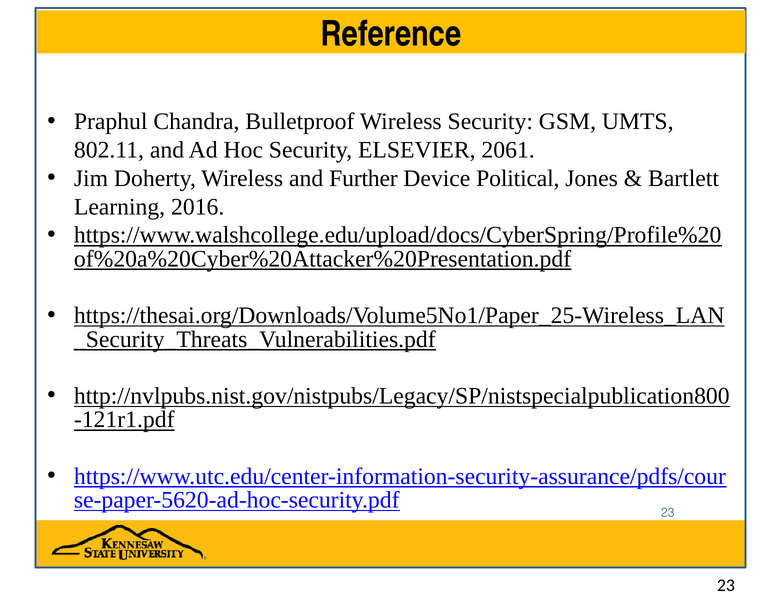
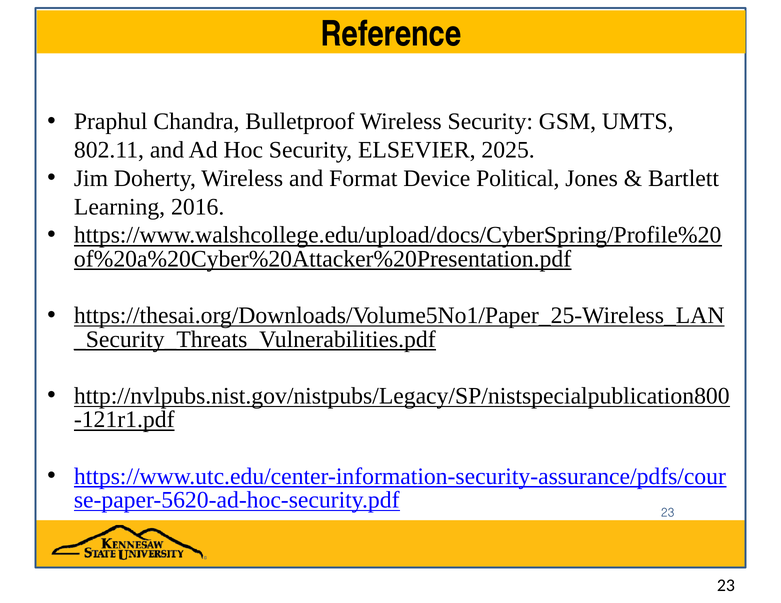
2061: 2061 -> 2025 (508, 150)
Further: Further -> Format (363, 179)
